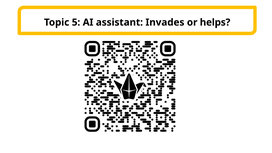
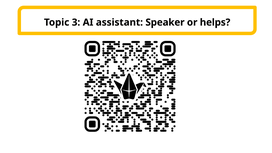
5: 5 -> 3 (76, 22)
Invades: Invades -> Speaker (165, 22)
